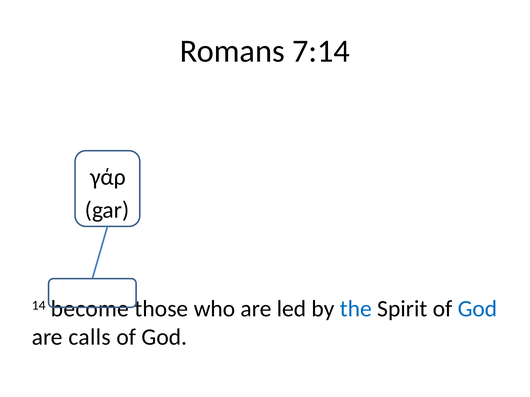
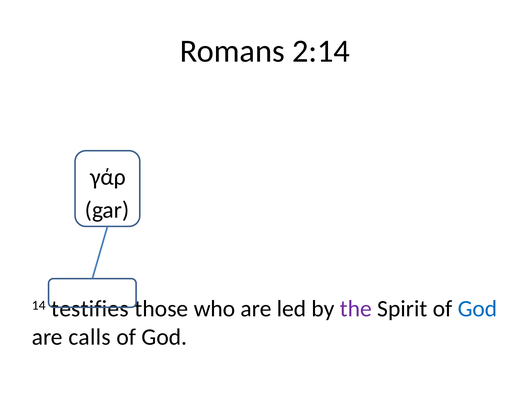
7:14: 7:14 -> 2:14 (321, 51)
become: become -> testifies (90, 309)
the colour: blue -> purple (356, 309)
